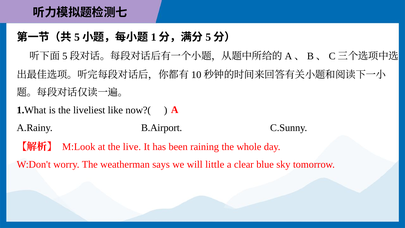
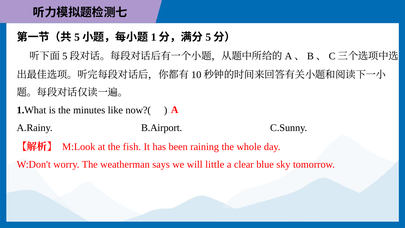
liveliest: liveliest -> minutes (89, 110)
live: live -> fish (132, 147)
